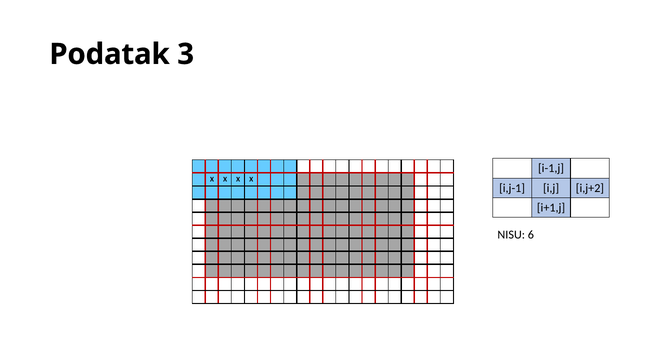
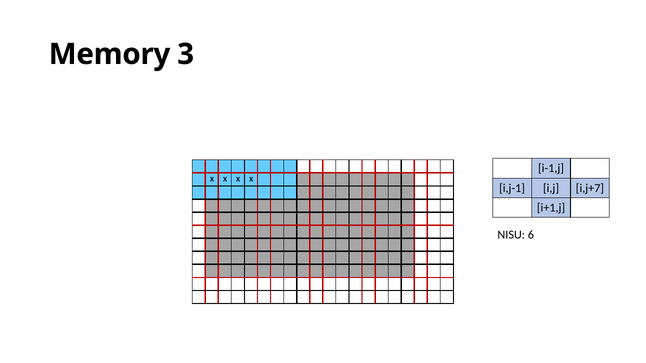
Podatak: Podatak -> Memory (110, 54)
i,j+2: i,j+2 -> i,j+7 (590, 188)
